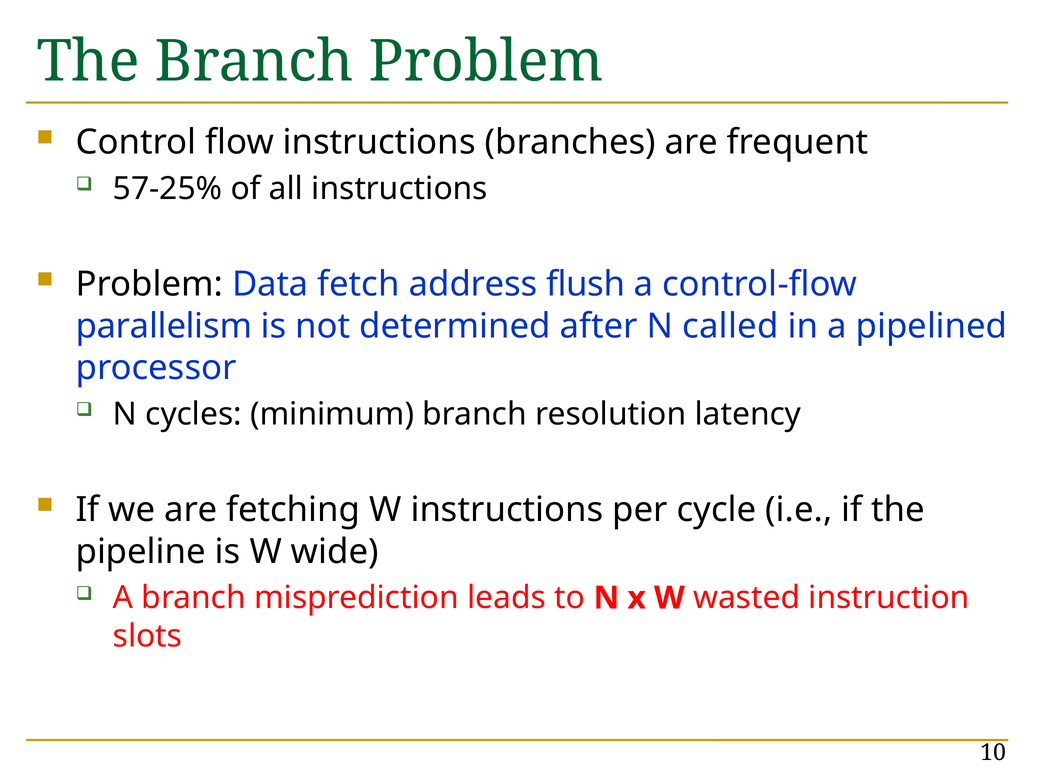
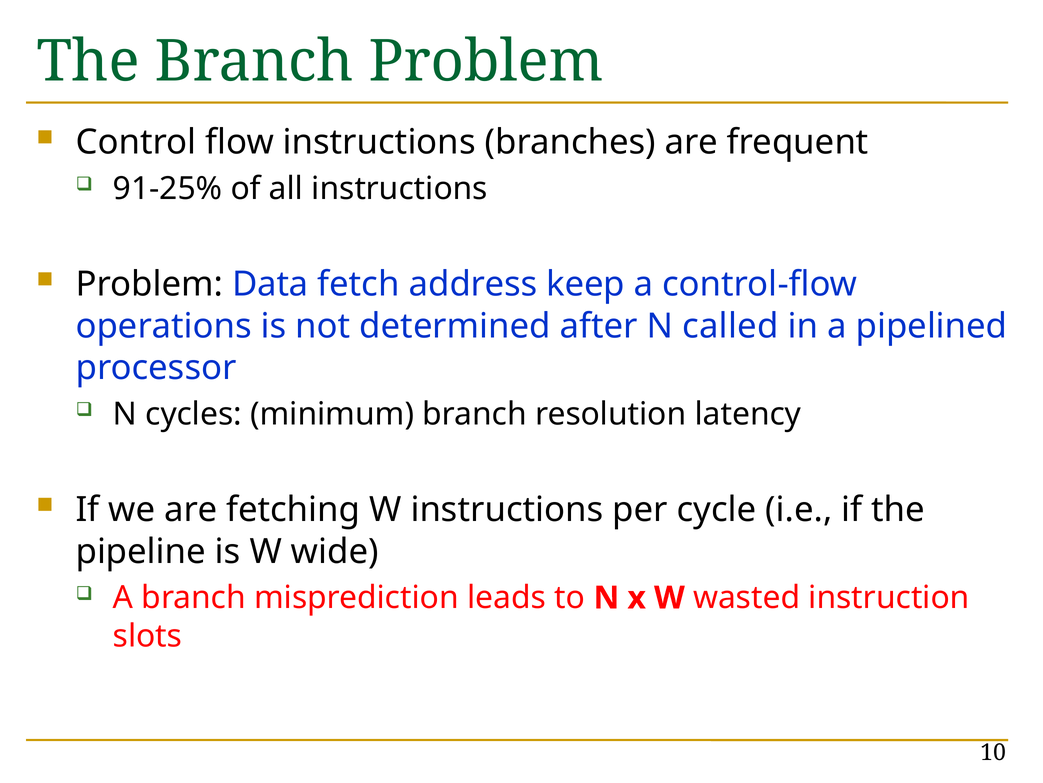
57-25%: 57-25% -> 91-25% (168, 188)
flush: flush -> keep (586, 284)
parallelism: parallelism -> operations (164, 326)
